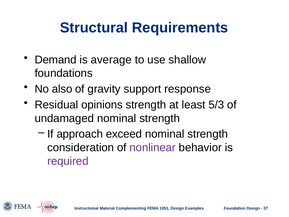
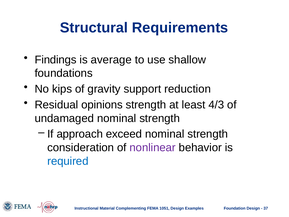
Demand: Demand -> Findings (56, 60)
also: also -> kips (62, 89)
response: response -> reduction (188, 89)
5/3: 5/3 -> 4/3 (216, 105)
required colour: purple -> blue (68, 161)
